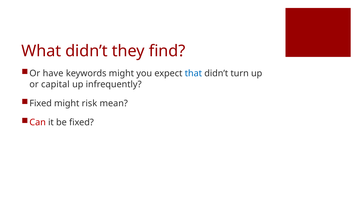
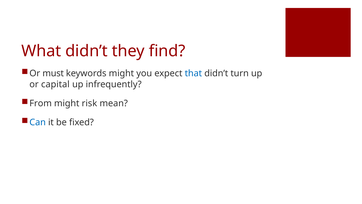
have: have -> must (53, 73)
Fixed: Fixed -> From (41, 103)
Can colour: red -> blue (38, 122)
